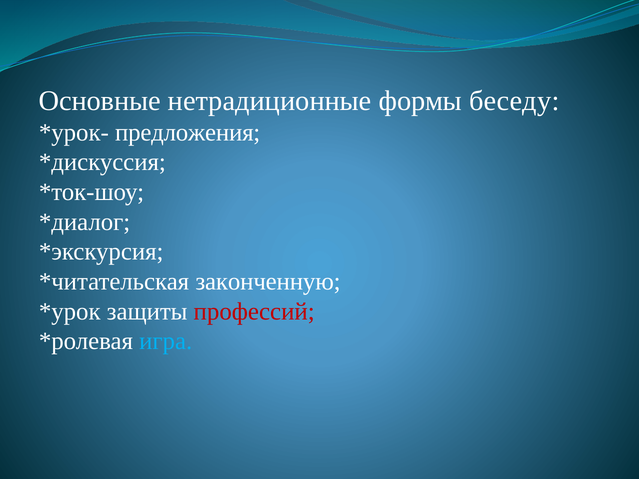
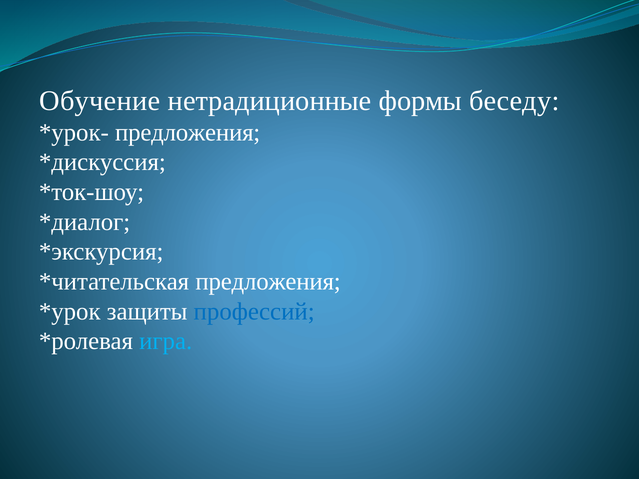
Основные: Основные -> Обучение (100, 101)
законченную: законченную -> предложения (268, 282)
профессий colour: red -> blue (254, 311)
